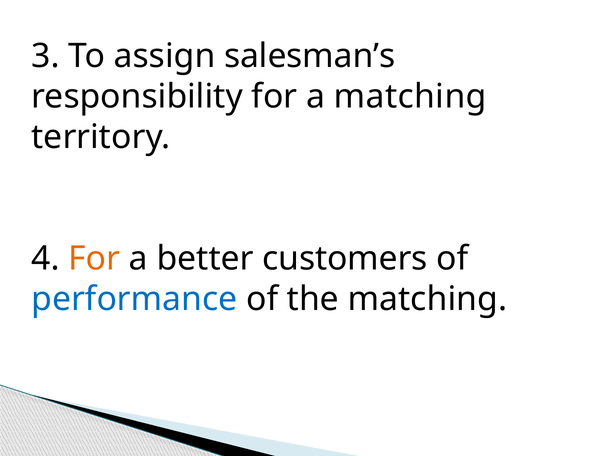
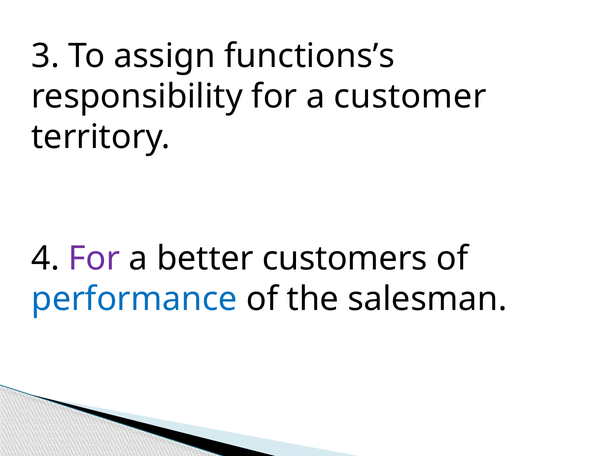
salesman’s: salesman’s -> functions’s (310, 56)
a matching: matching -> customer (410, 97)
For colour: orange -> purple (94, 259)
the matching: matching -> salesman (427, 299)
